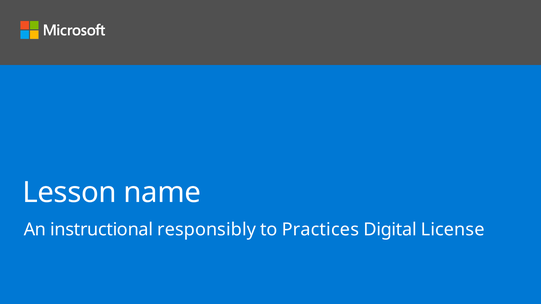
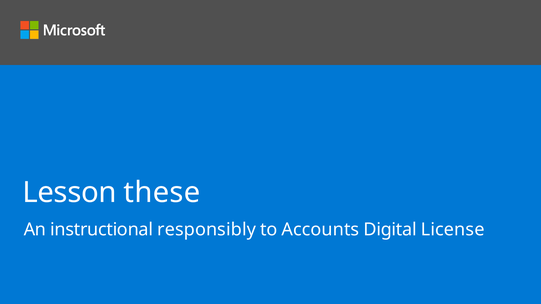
name: name -> these (162, 193)
Practices: Practices -> Accounts (320, 230)
